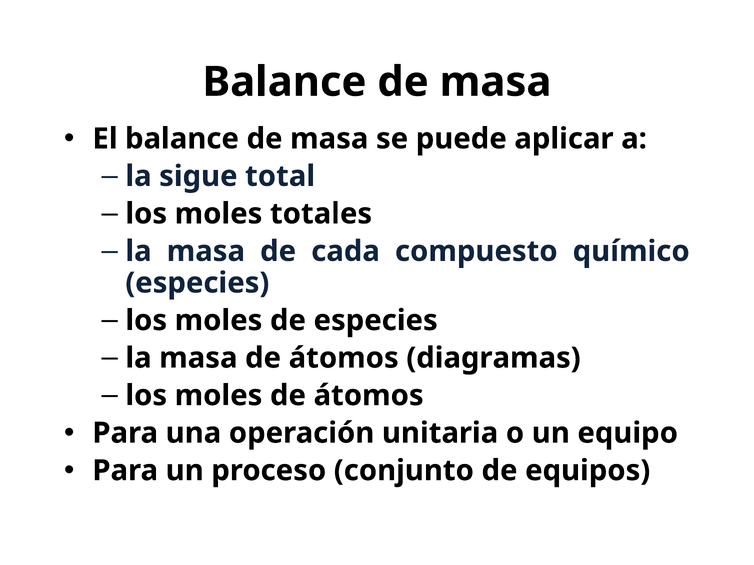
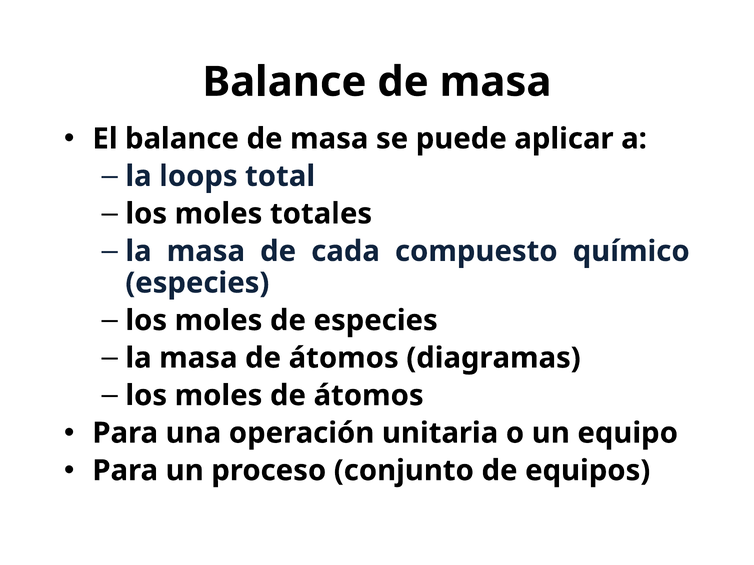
sigue: sigue -> loops (198, 176)
